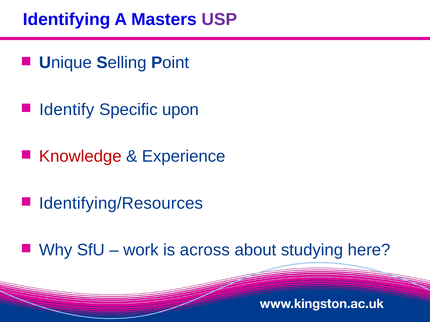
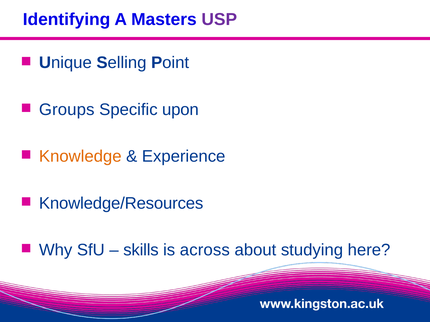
Identify: Identify -> Groups (67, 110)
Knowledge colour: red -> orange (80, 157)
Identifying/Resources: Identifying/Resources -> Knowledge/Resources (121, 203)
work: work -> skills (141, 250)
